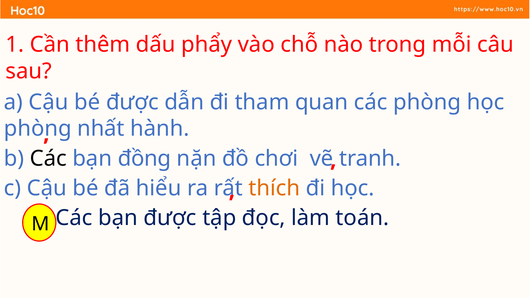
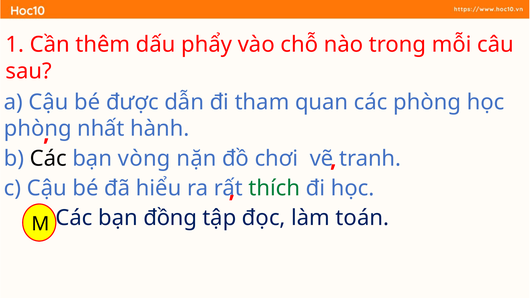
đồng: đồng -> vòng (144, 158)
thích colour: orange -> green (274, 188)
bạn được: được -> đồng (170, 218)
